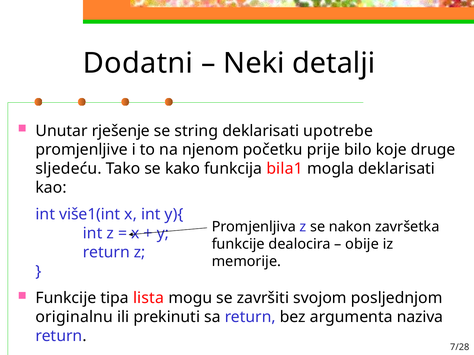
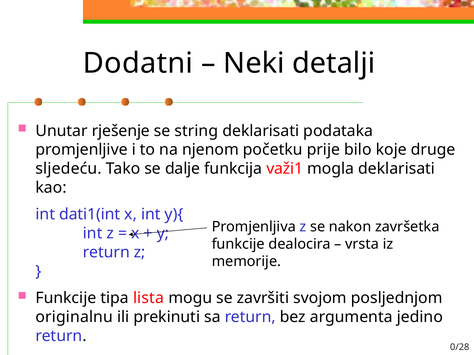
upotrebe: upotrebe -> podataka (338, 131)
kako: kako -> dalje (183, 169)
bila1: bila1 -> važi1 (285, 169)
više1(int: više1(int -> dati1(int (90, 215)
obije: obije -> vrsta (362, 244)
naziva: naziva -> jedino (420, 317)
7/28: 7/28 -> 0/28 (460, 348)
